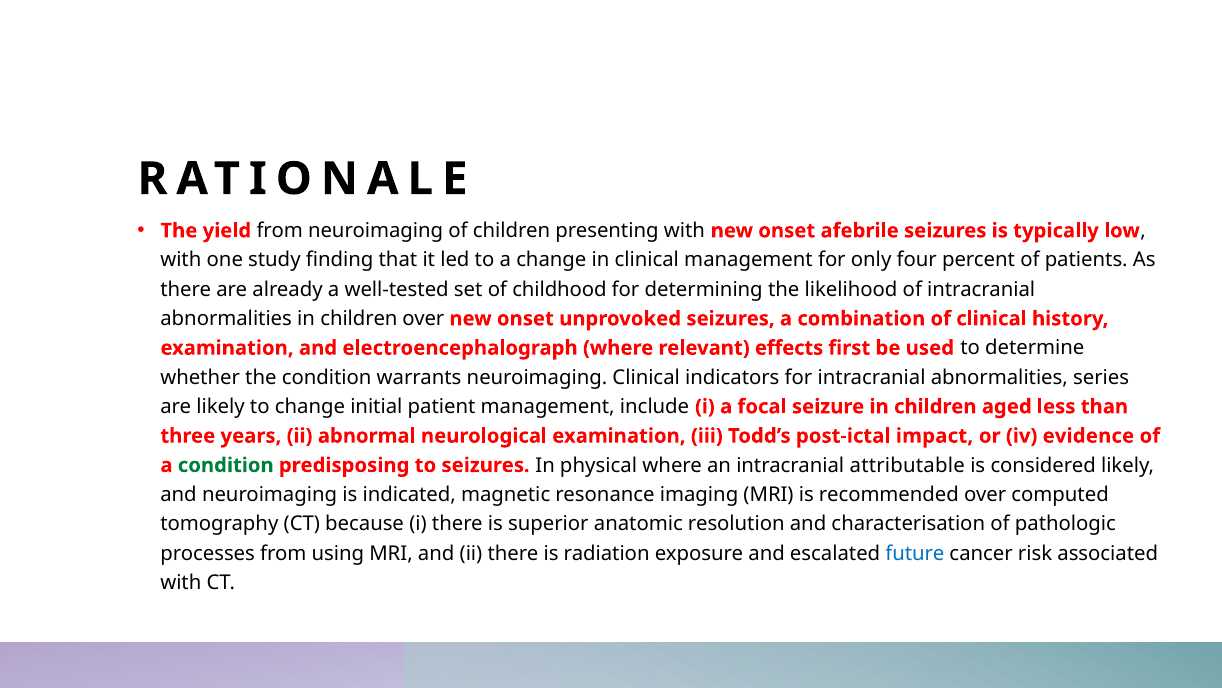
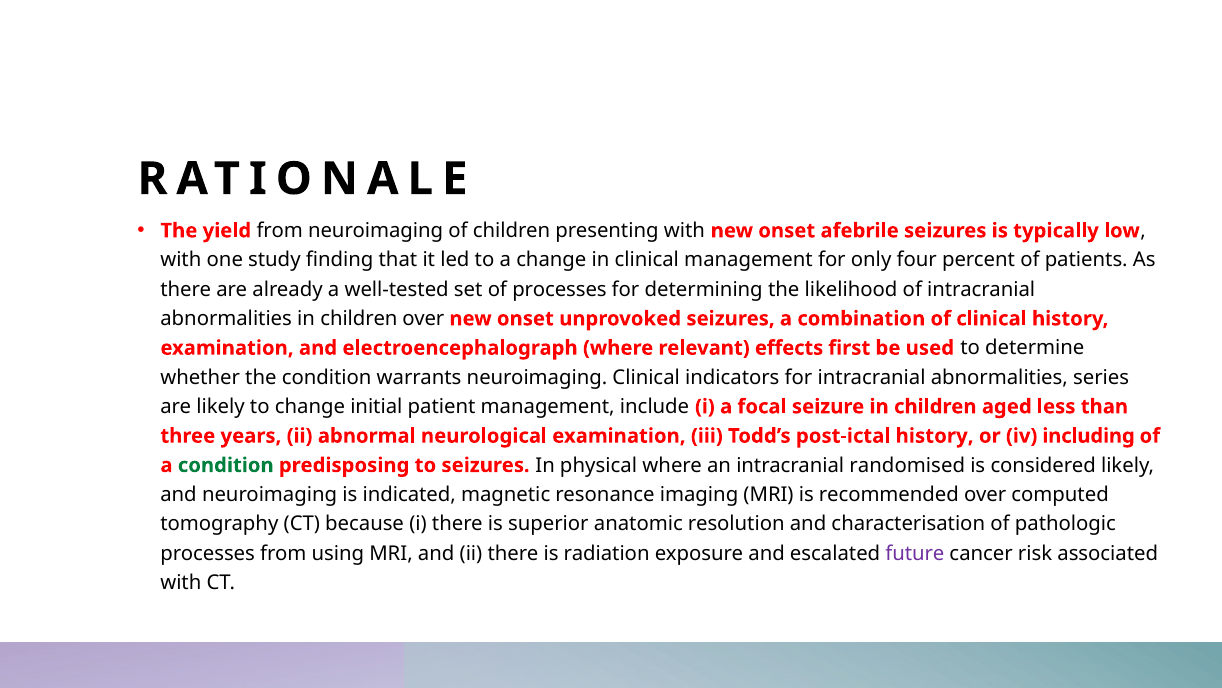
of childhood: childhood -> processes (559, 289)
post-ictal impact: impact -> history (935, 436)
evidence: evidence -> including (1089, 436)
attributable: attributable -> randomised (907, 465)
future colour: blue -> purple (915, 553)
